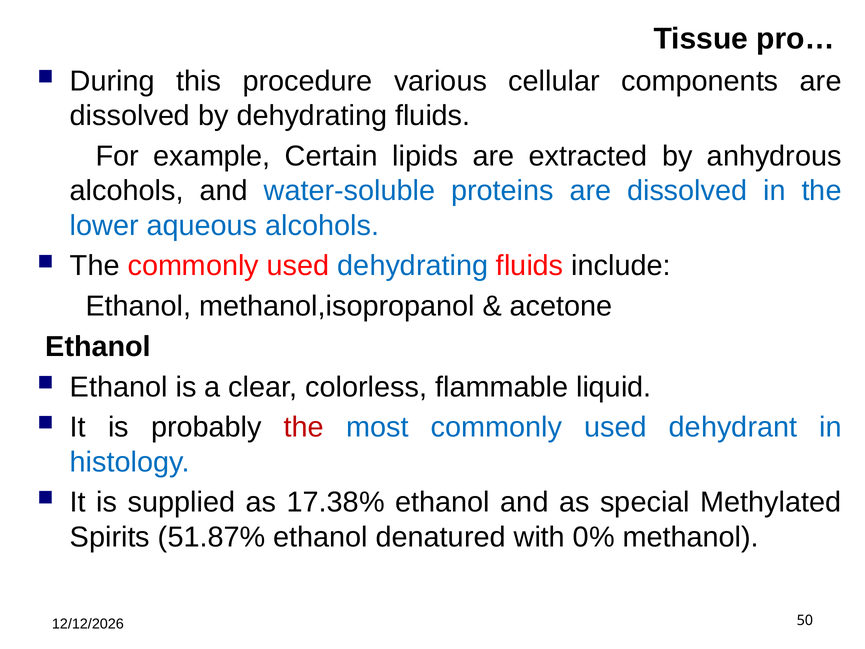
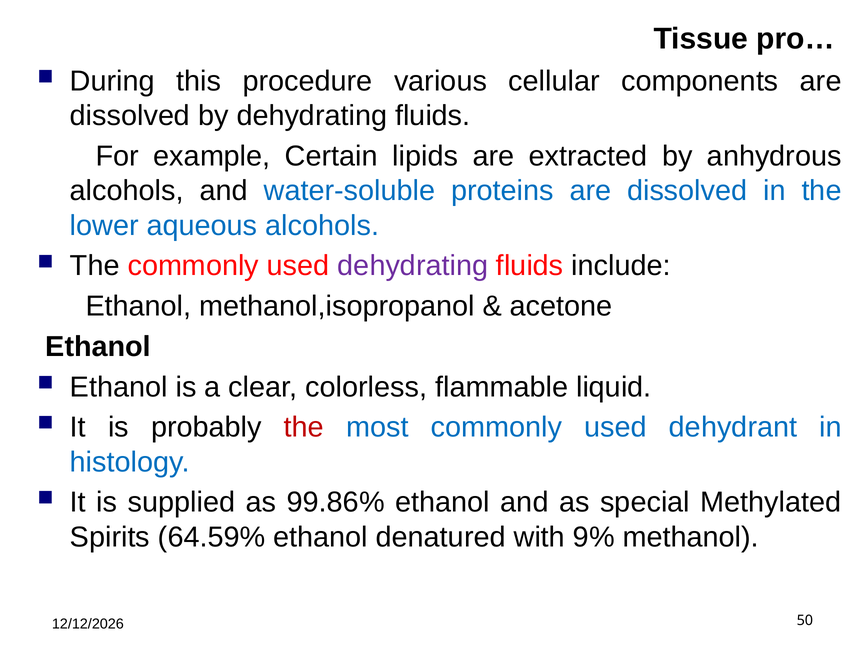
dehydrating colour: blue -> purple (413, 266)
17.38%: 17.38% -> 99.86% (336, 502)
51.87%: 51.87% -> 64.59% (212, 537)
0%: 0% -> 9% (594, 537)
